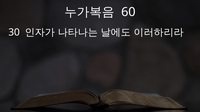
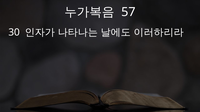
60: 60 -> 57 (128, 12)
